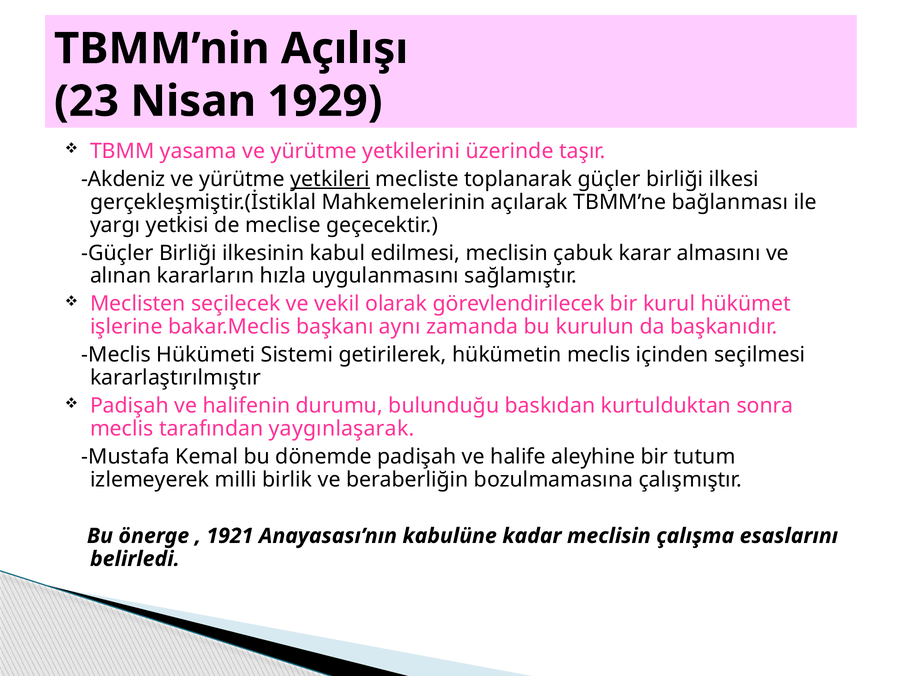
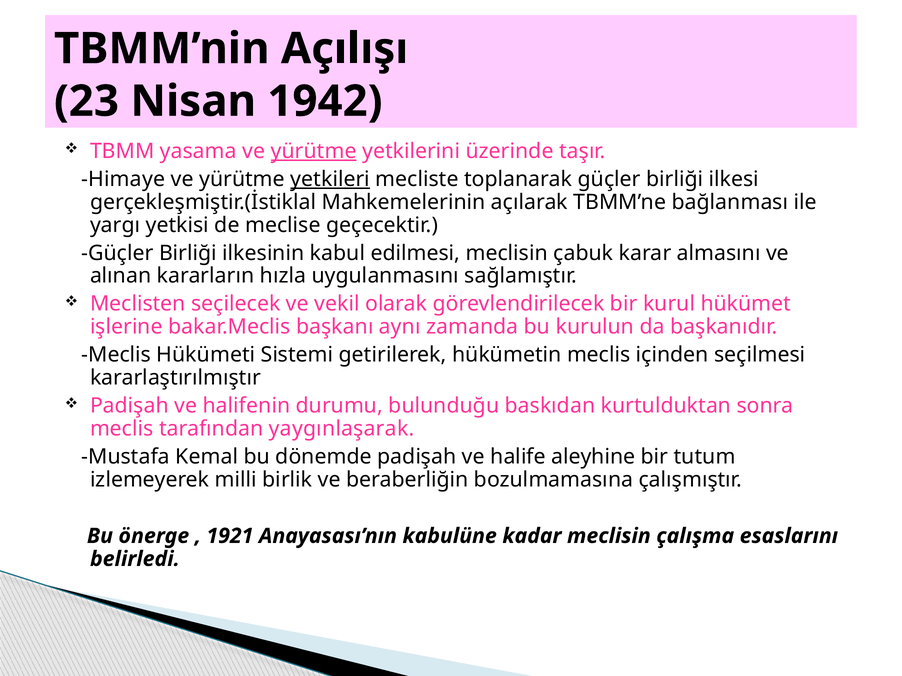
1929: 1929 -> 1942 (325, 101)
yürütme underline: none -> present (314, 151)
Akdeniz: Akdeniz -> Himaye (123, 179)
